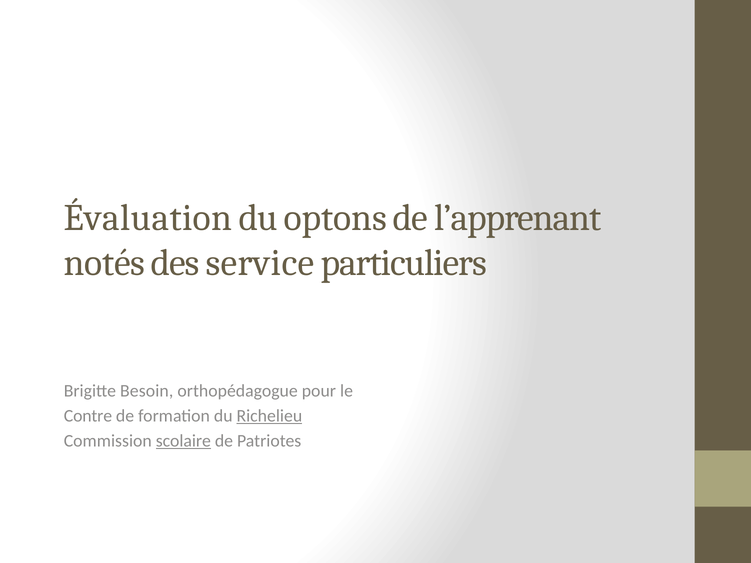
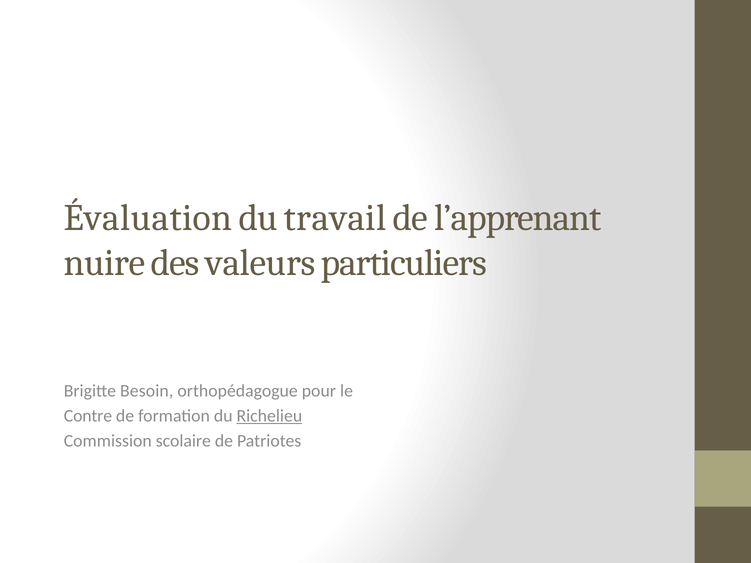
optons: optons -> travail (335, 218)
notés: notés -> nuire (104, 263)
service: service -> valeurs (260, 263)
scolaire underline: present -> none (183, 441)
